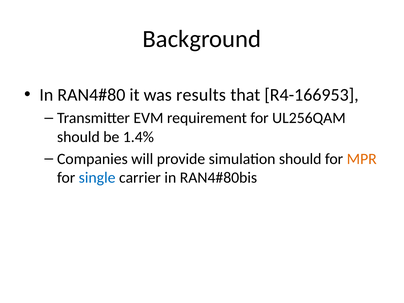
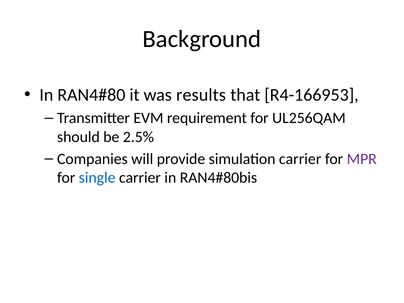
1.4%: 1.4% -> 2.5% (138, 137)
simulation should: should -> carrier (300, 159)
MPR colour: orange -> purple (362, 159)
